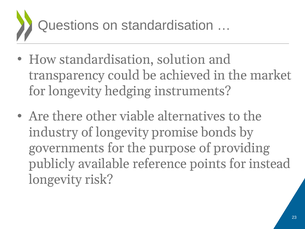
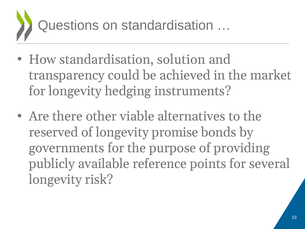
industry: industry -> reserved (54, 132)
instead: instead -> several (270, 164)
